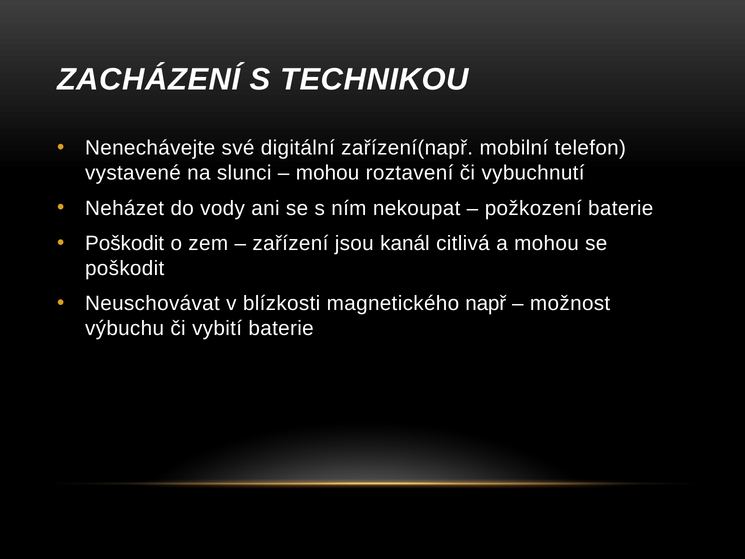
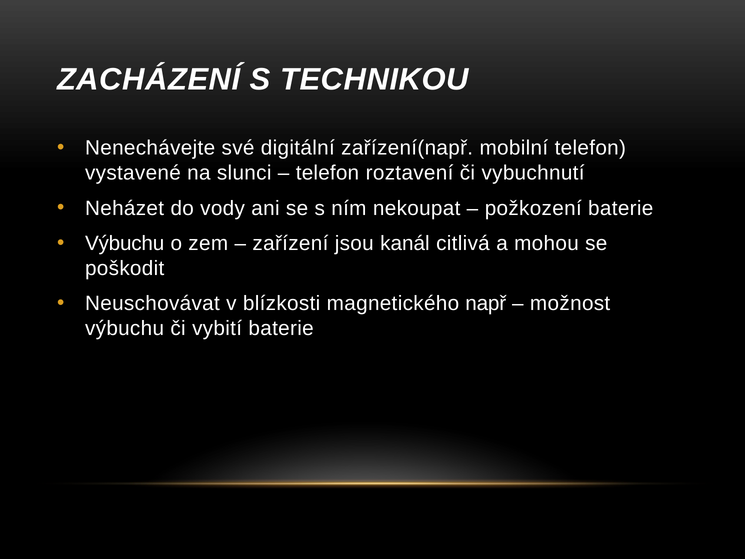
mohou: mohou -> telefon (327, 173)
Poškodit: Poškodit -> Výbuchu (125, 243)
